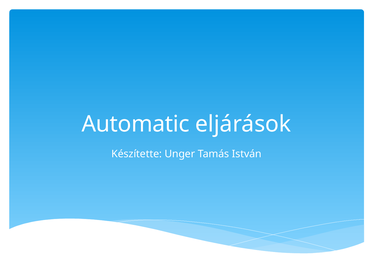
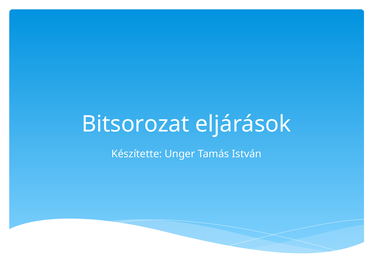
Automatic: Automatic -> Bitsorozat (135, 124)
